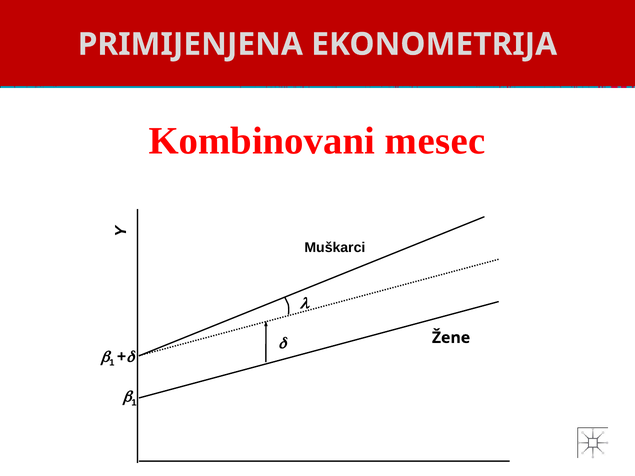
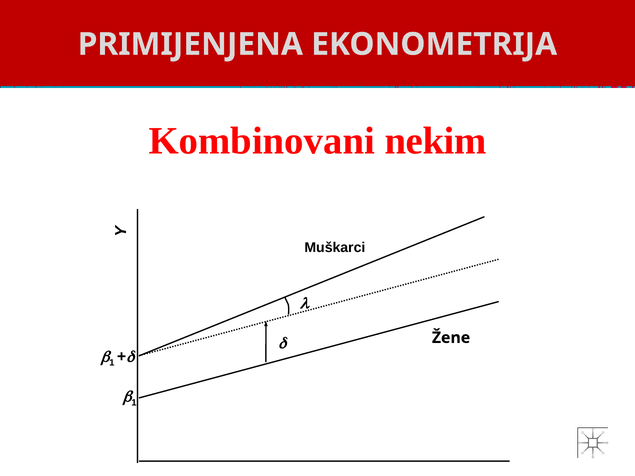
mesec: mesec -> nekim (435, 141)
